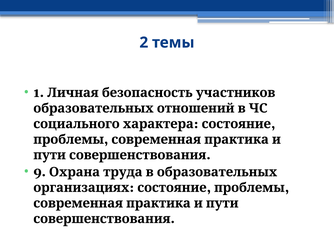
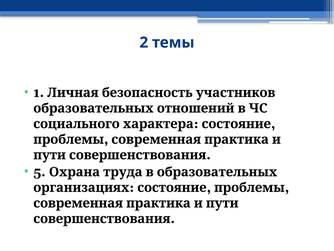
9: 9 -> 5 (39, 172)
